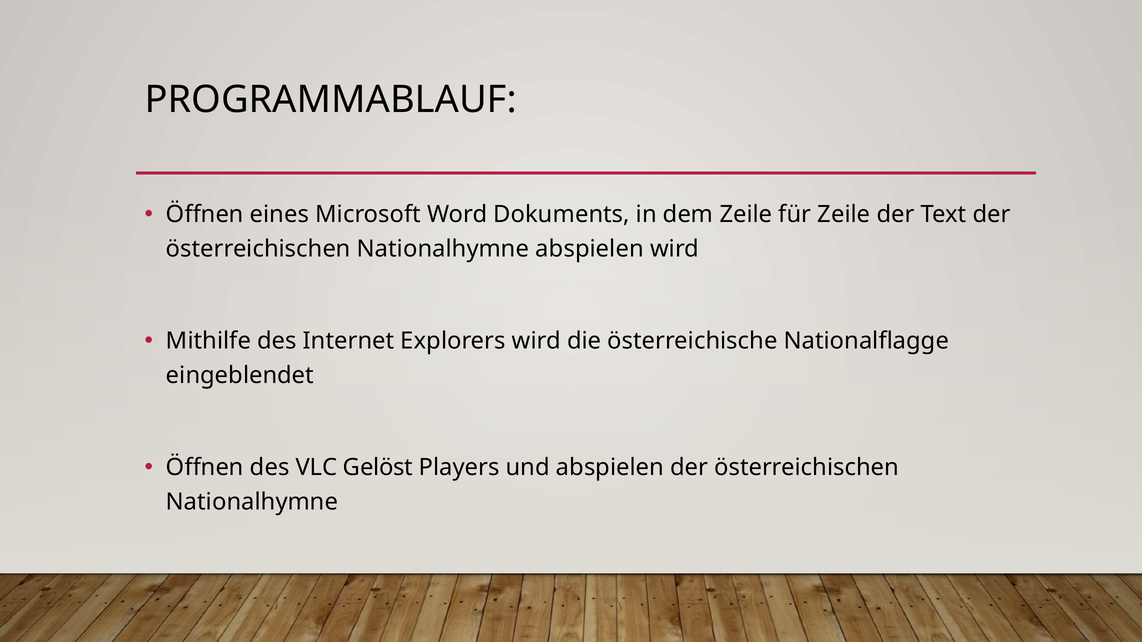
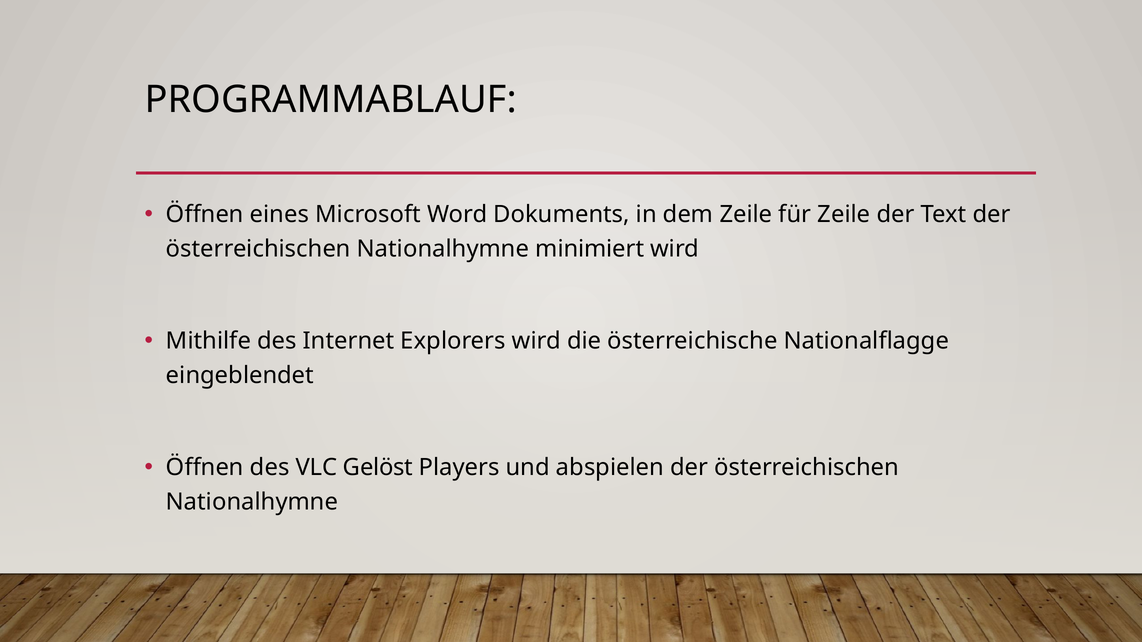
Nationalhymne abspielen: abspielen -> minimiert (590, 249)
